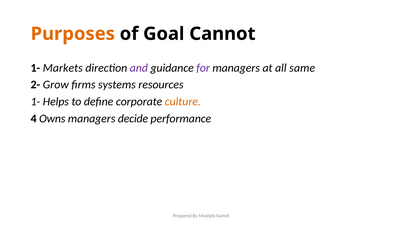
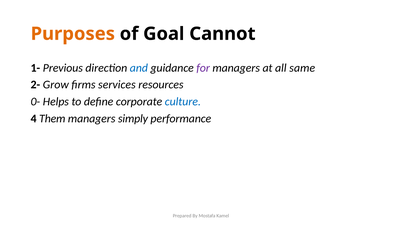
Markets: Markets -> Previous (63, 68)
and colour: purple -> blue (139, 68)
systems: systems -> services (117, 85)
1-: 1- -> 0- (35, 102)
culture colour: orange -> blue (183, 102)
Owns: Owns -> Them (52, 119)
decide: decide -> simply (133, 119)
